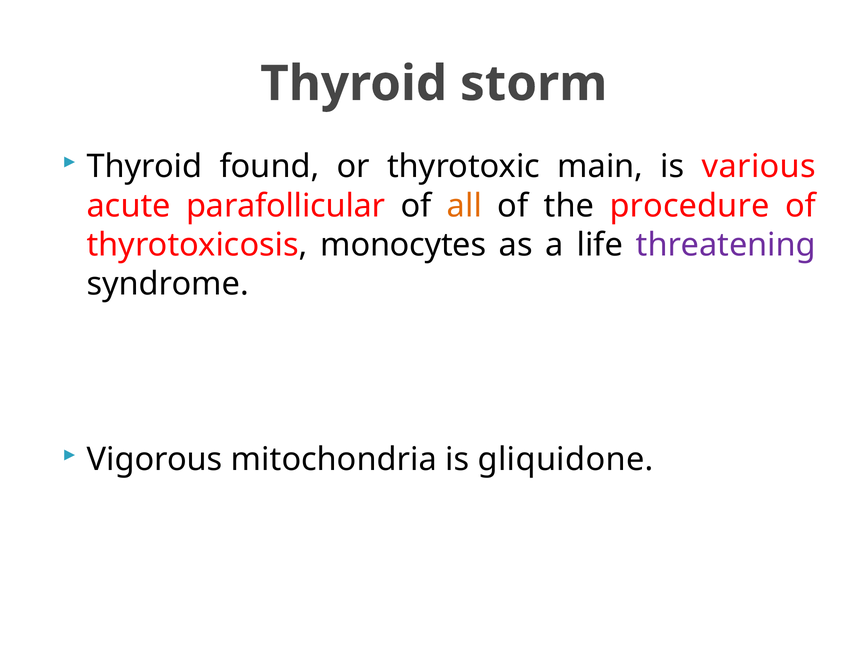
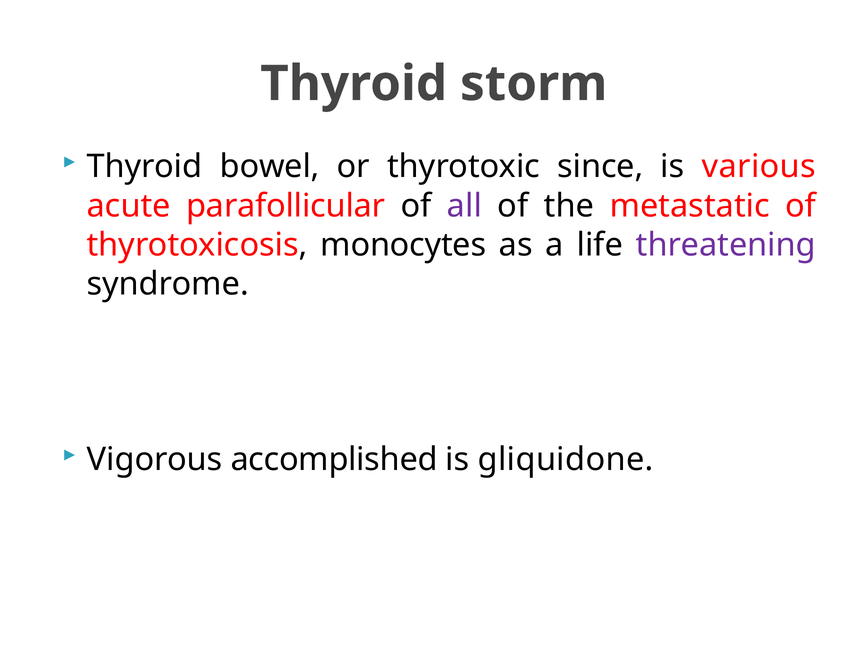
found: found -> bowel (270, 167)
main: main -> since (600, 167)
all colour: orange -> purple (464, 206)
procedure: procedure -> metastatic (690, 206)
mitochondria: mitochondria -> accomplished (334, 460)
